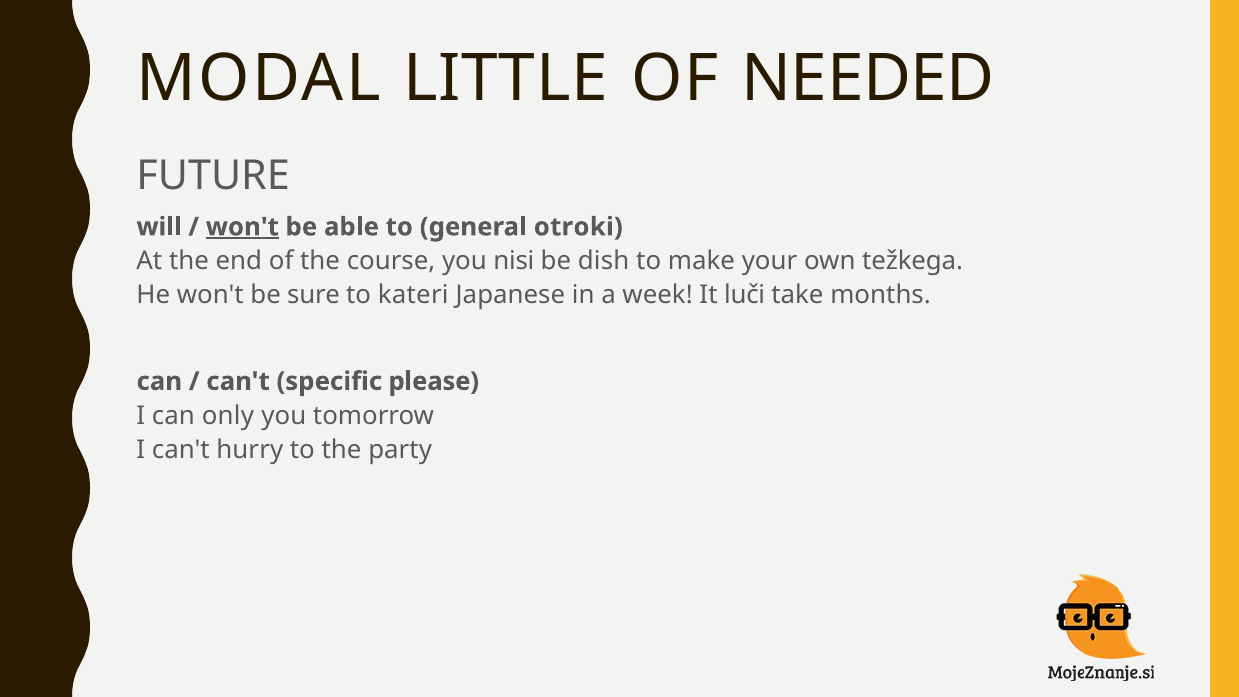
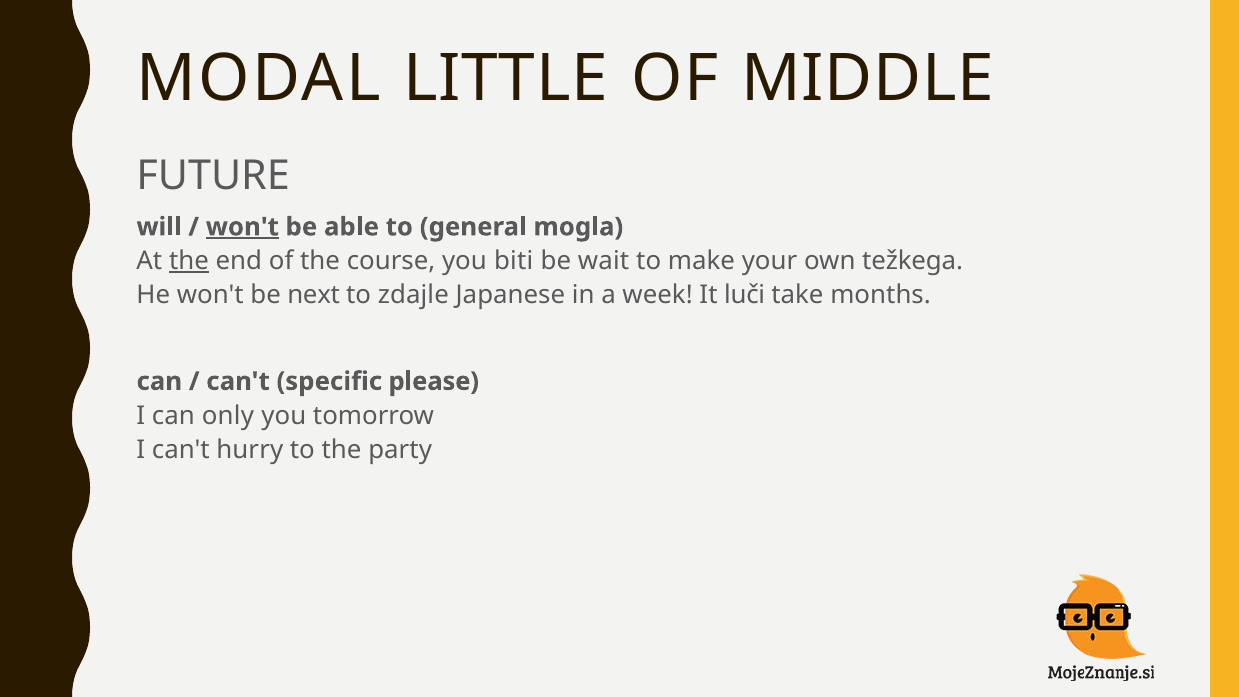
NEEDED: NEEDED -> MIDDLE (868, 79)
otroki: otroki -> mogla (578, 227)
the underline: none -> present (189, 261)
nisi: nisi -> biti (514, 261)
dish: dish -> wait (604, 261)
sure: sure -> next (314, 295)
kateri: kateri -> zdajle (413, 295)
